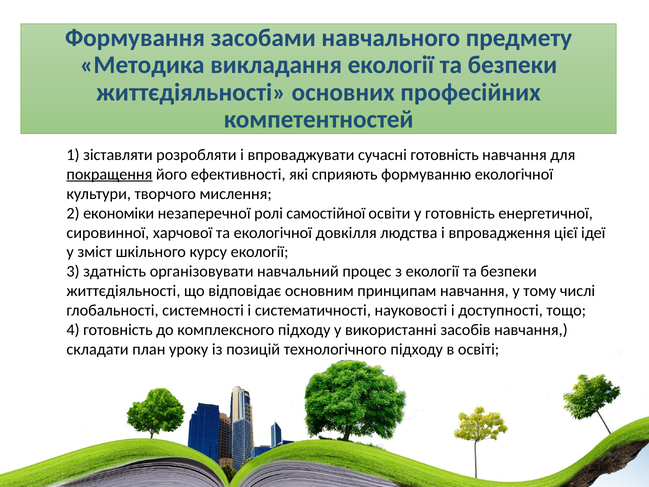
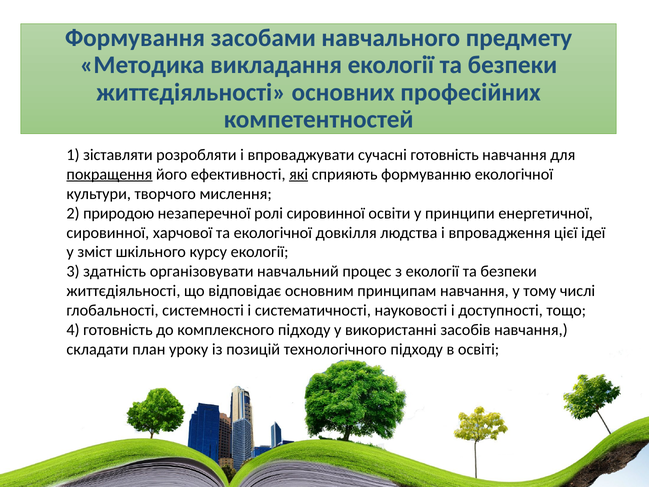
які underline: none -> present (299, 174)
економіки: економіки -> природою (119, 213)
ролі самостійної: самостійної -> сировинної (326, 213)
у готовність: готовність -> принципи (460, 213)
